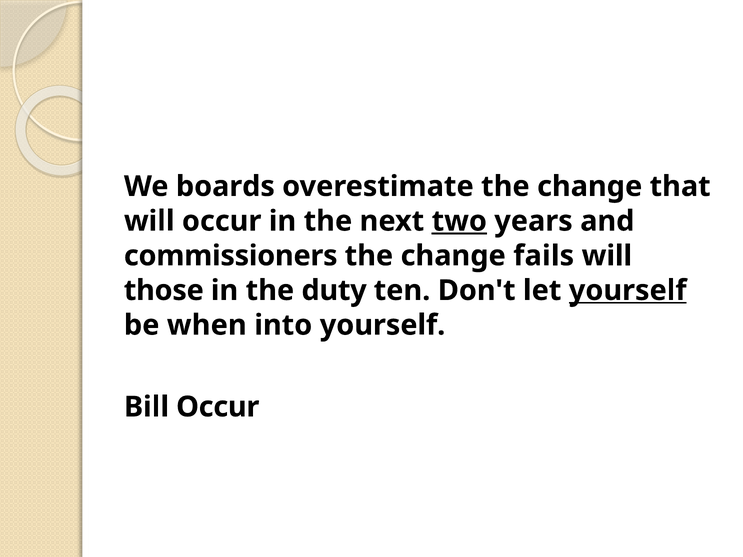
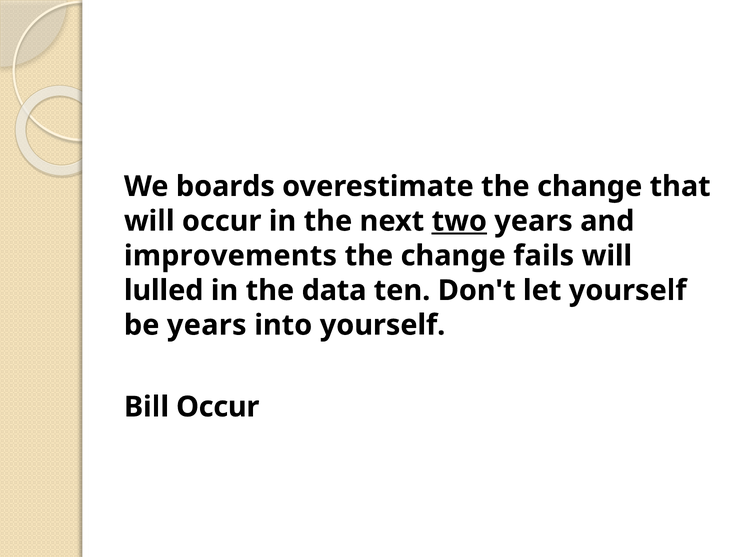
commissioners: commissioners -> improvements (230, 256)
those: those -> lulled (164, 291)
duty: duty -> data (334, 291)
yourself underline: present -> none (628, 291)
be when: when -> years (207, 325)
